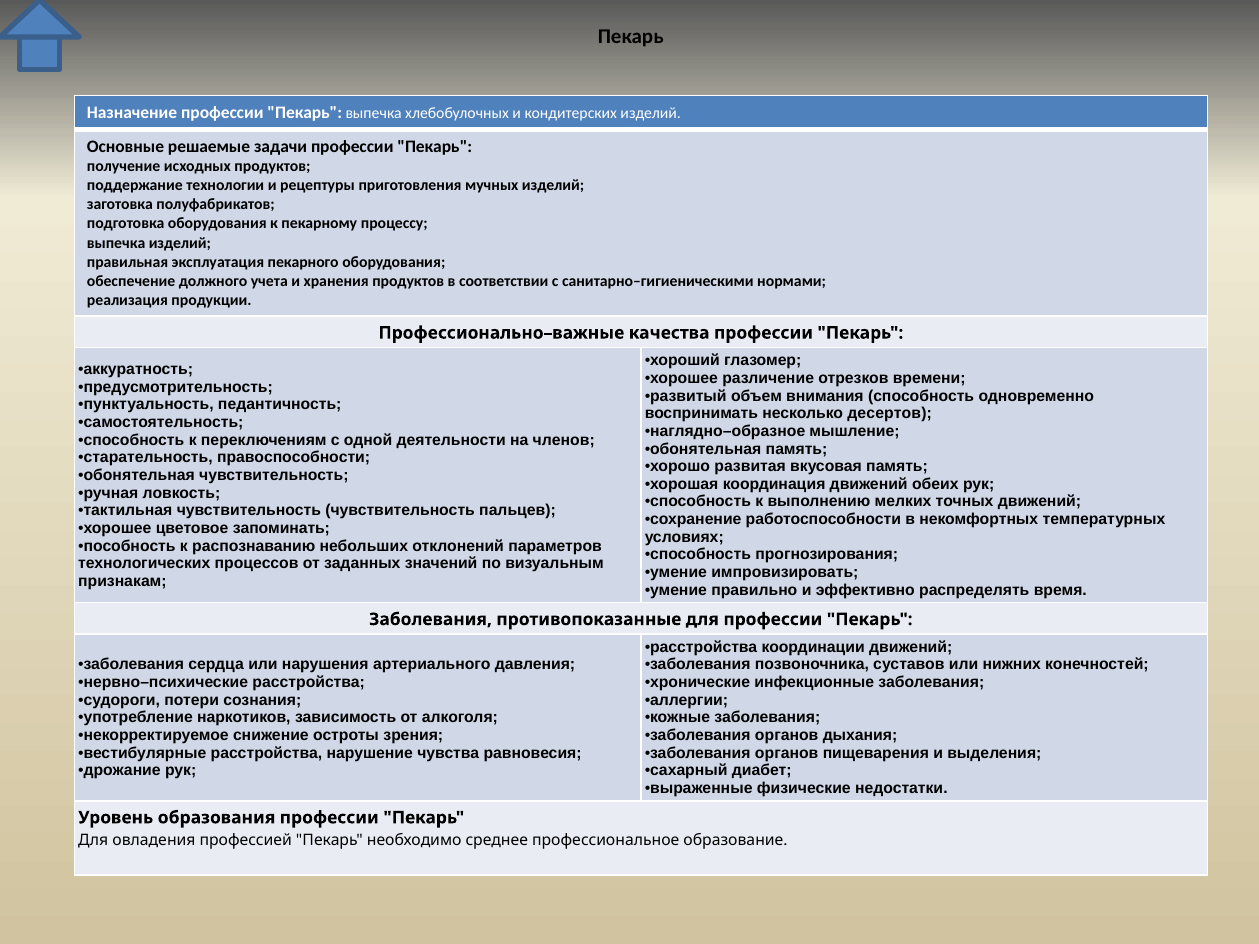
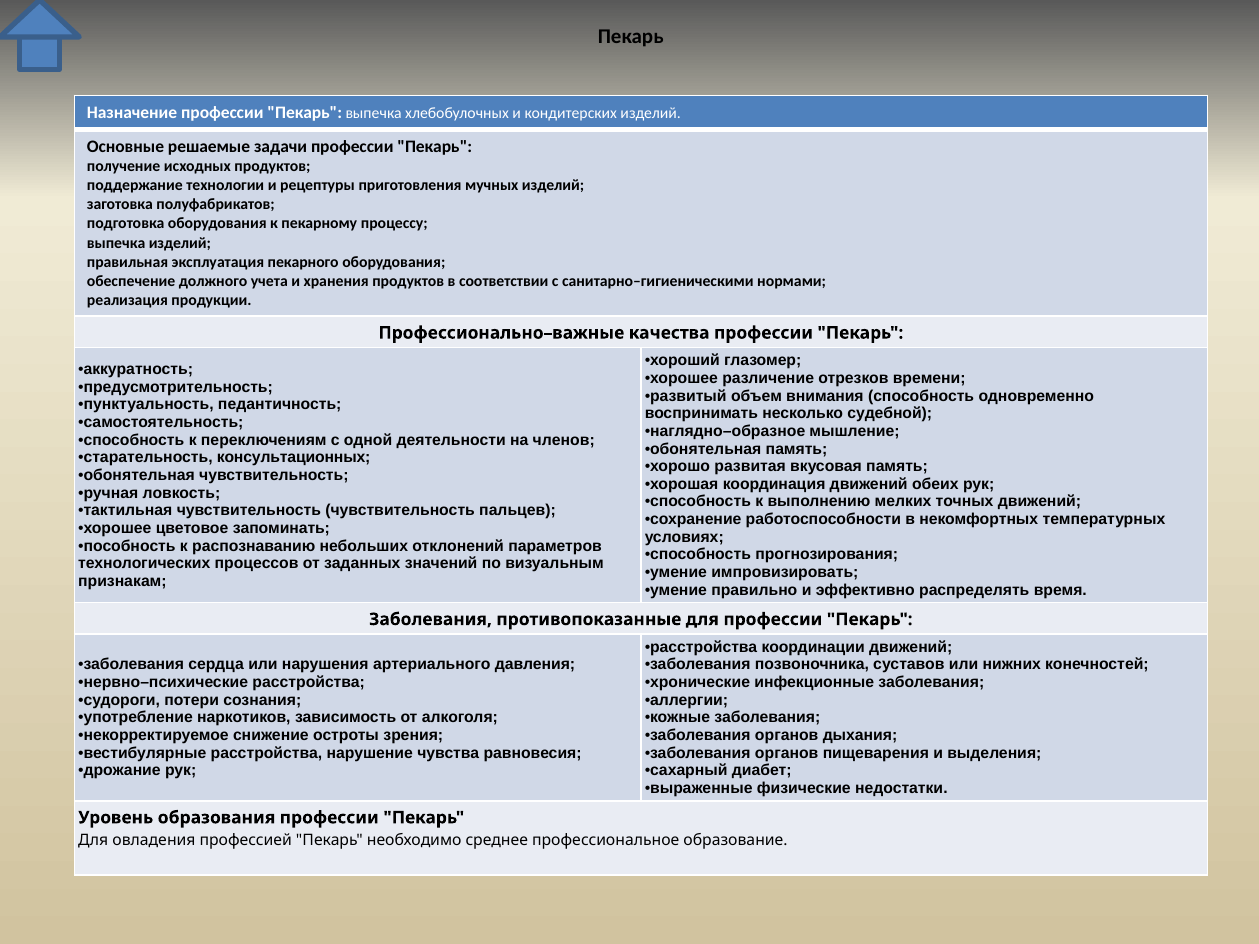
десертов: десертов -> судебной (890, 414)
правоспособности: правоспособности -> консультационных (294, 458)
